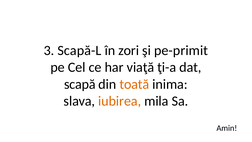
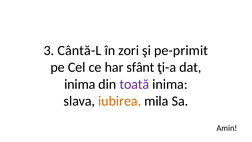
Scapă-L: Scapă-L -> Cântă-L (79, 50)
viaţă: viaţă -> sfânt (141, 67)
scapă: scapă -> inima (80, 84)
toată colour: orange -> purple (134, 84)
